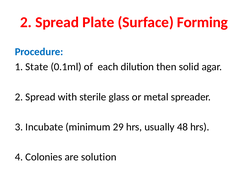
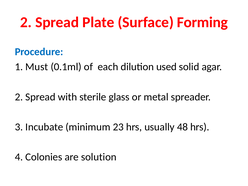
State: State -> Must (37, 67)
then: then -> used (166, 67)
29: 29 -> 23 (118, 127)
